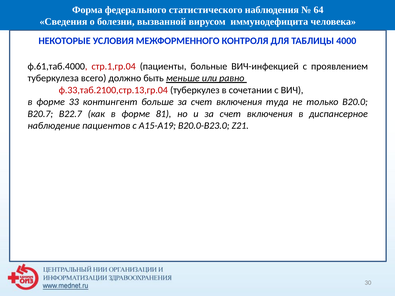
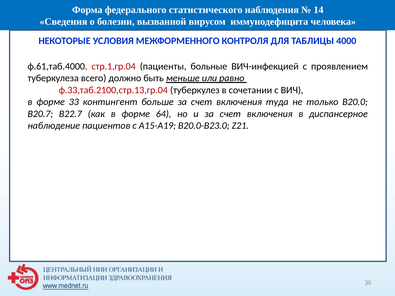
64: 64 -> 14 (319, 10)
81: 81 -> 64 (164, 114)
